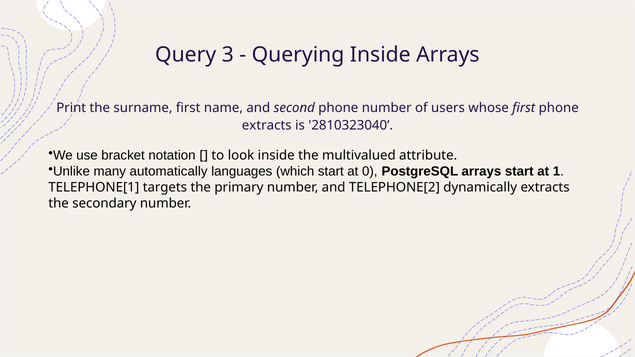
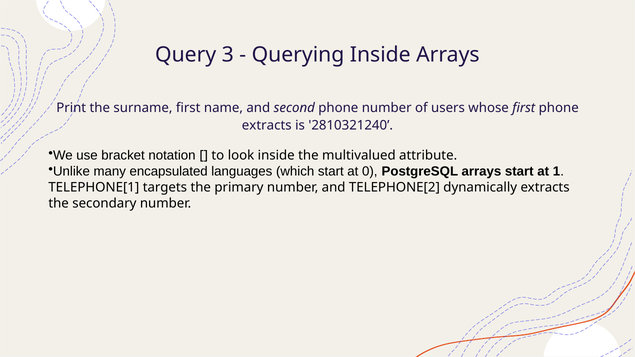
2810323040: 2810323040 -> 2810321240 (351, 125)
automatically: automatically -> encapsulated (169, 172)
